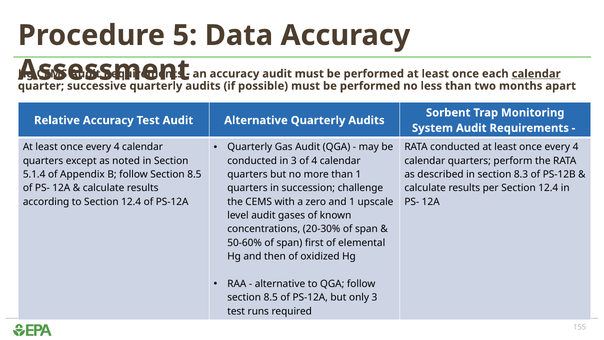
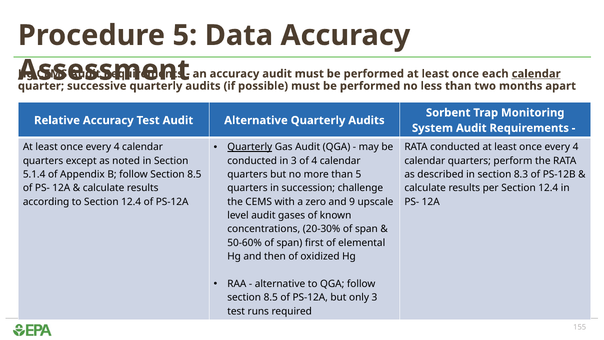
Quarterly underline: none -> present (250, 147)
than 1: 1 -> 5 (358, 174)
and 1: 1 -> 9 (352, 202)
